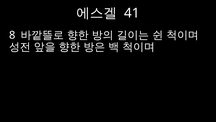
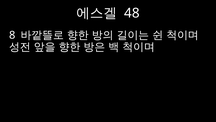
41: 41 -> 48 (132, 13)
